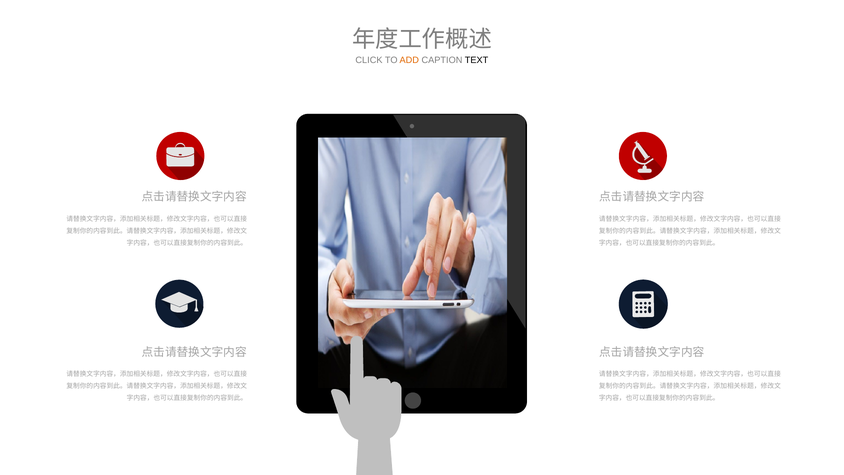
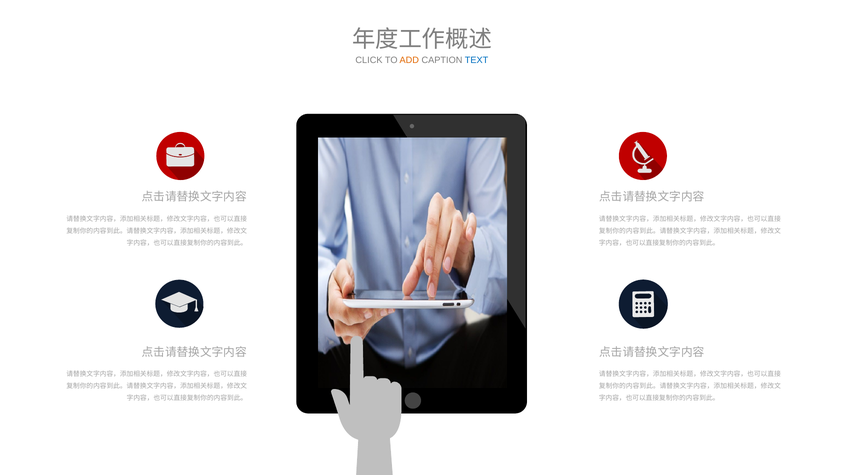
TEXT colour: black -> blue (477, 60)
